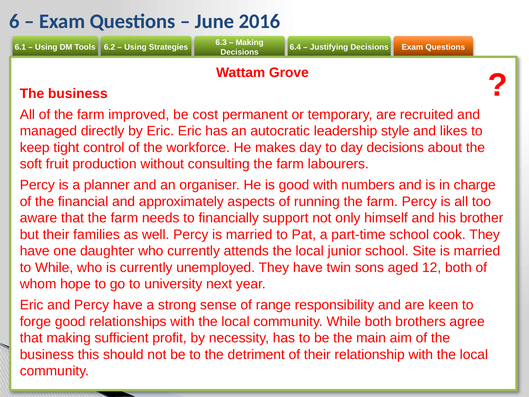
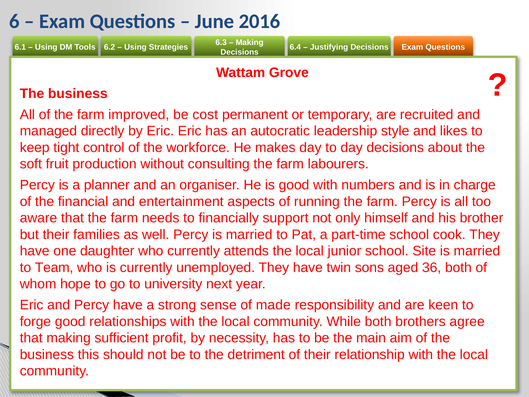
approximately: approximately -> entertainment (181, 201)
to While: While -> Team (54, 267)
12: 12 -> 36 (432, 267)
range: range -> made (273, 305)
